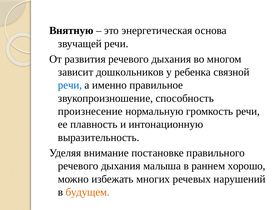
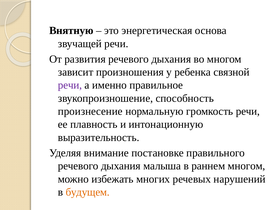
дошкольников: дошкольников -> произношения (130, 72)
речи colour: blue -> purple (70, 85)
раннем хорошо: хорошо -> многом (247, 166)
